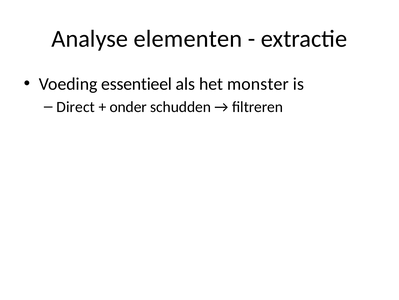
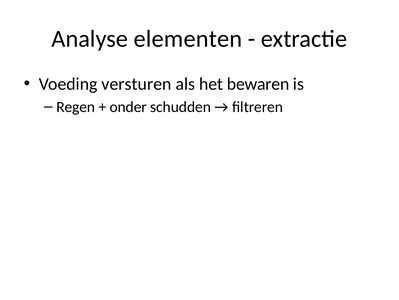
essentieel: essentieel -> versturen (136, 84)
monster: monster -> bewaren (258, 84)
Direct: Direct -> Regen (76, 107)
